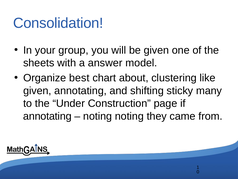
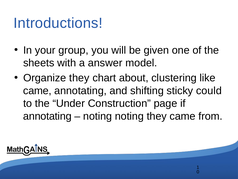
Consolidation: Consolidation -> Introductions (58, 23)
Organize best: best -> they (79, 78)
given: given -> came (37, 90)
many: many -> could (209, 90)
